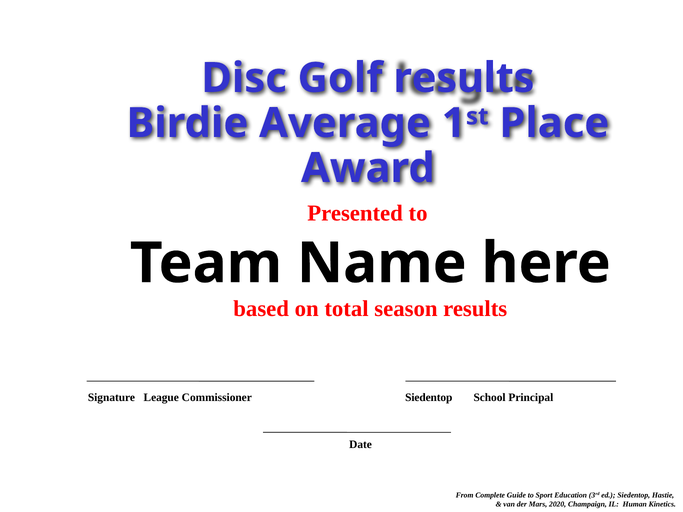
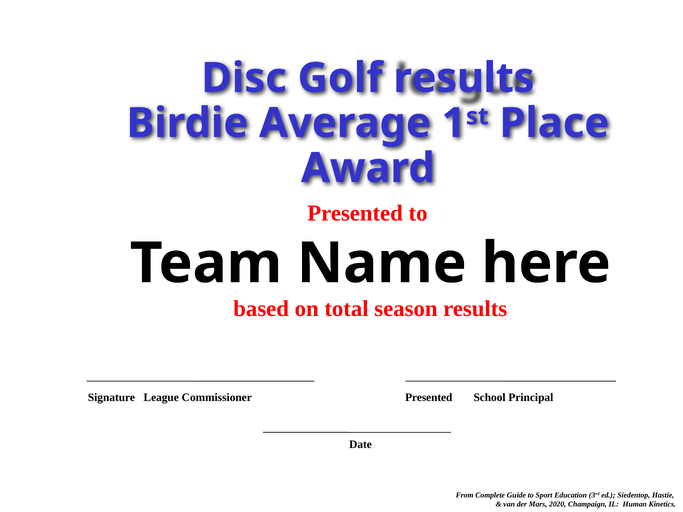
Siedentop: Siedentop -> Presented (429, 398)
